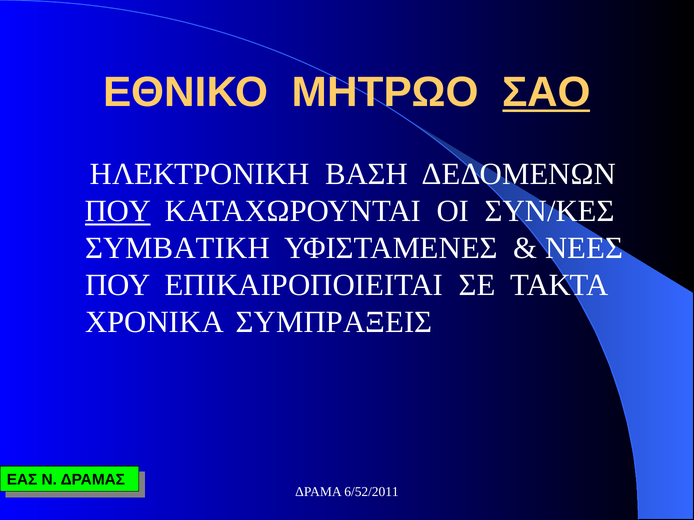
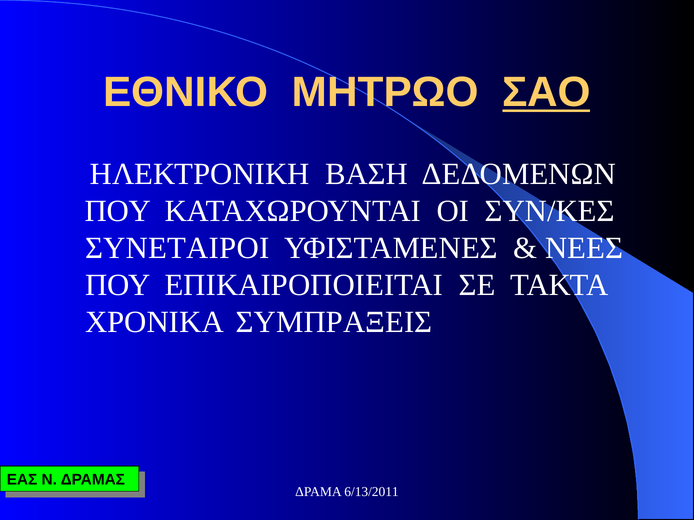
ΠΟΥ underline: present -> none (118, 212)
ΣΥΜΒΑΤΙΚΗ: ΣΥΜΒΑΤΙΚΗ -> ΣΥΝΕΤΑΙΡΟΙ (177, 249)
6/52/2011: 6/52/2011 -> 6/13/2011 (372, 493)
